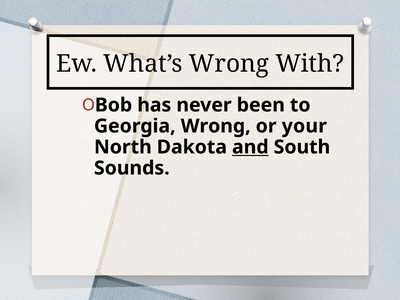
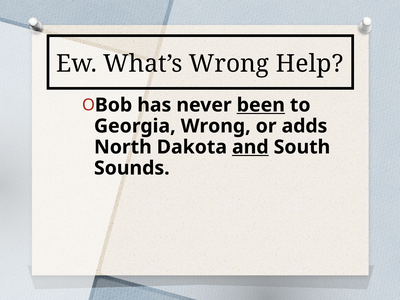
With: With -> Help (310, 64)
been underline: none -> present (261, 105)
your: your -> adds (304, 126)
